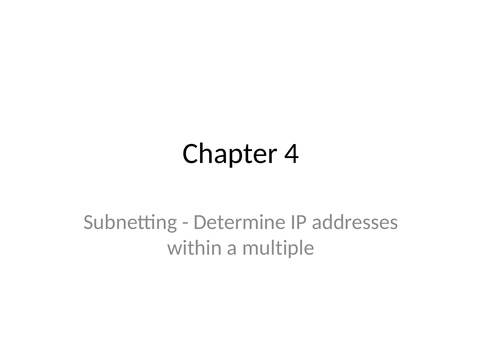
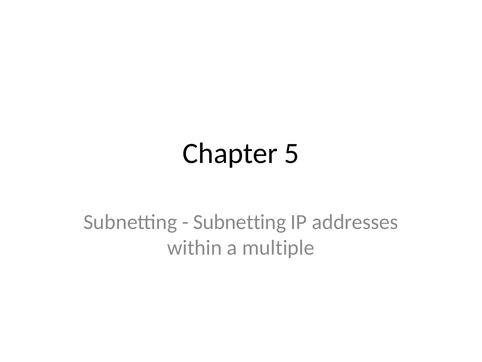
4: 4 -> 5 (292, 153)
Determine: Determine -> Subnetting (240, 222)
